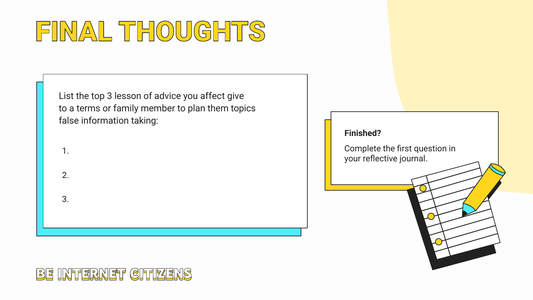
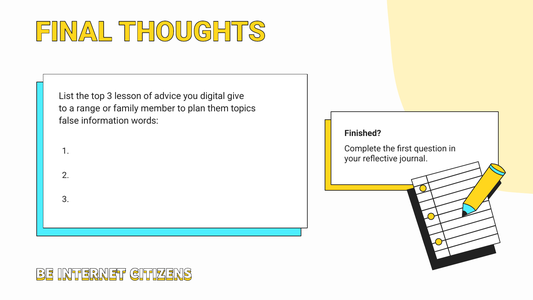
affect: affect -> digital (213, 96)
terms: terms -> range (88, 108)
taking: taking -> words (145, 121)
